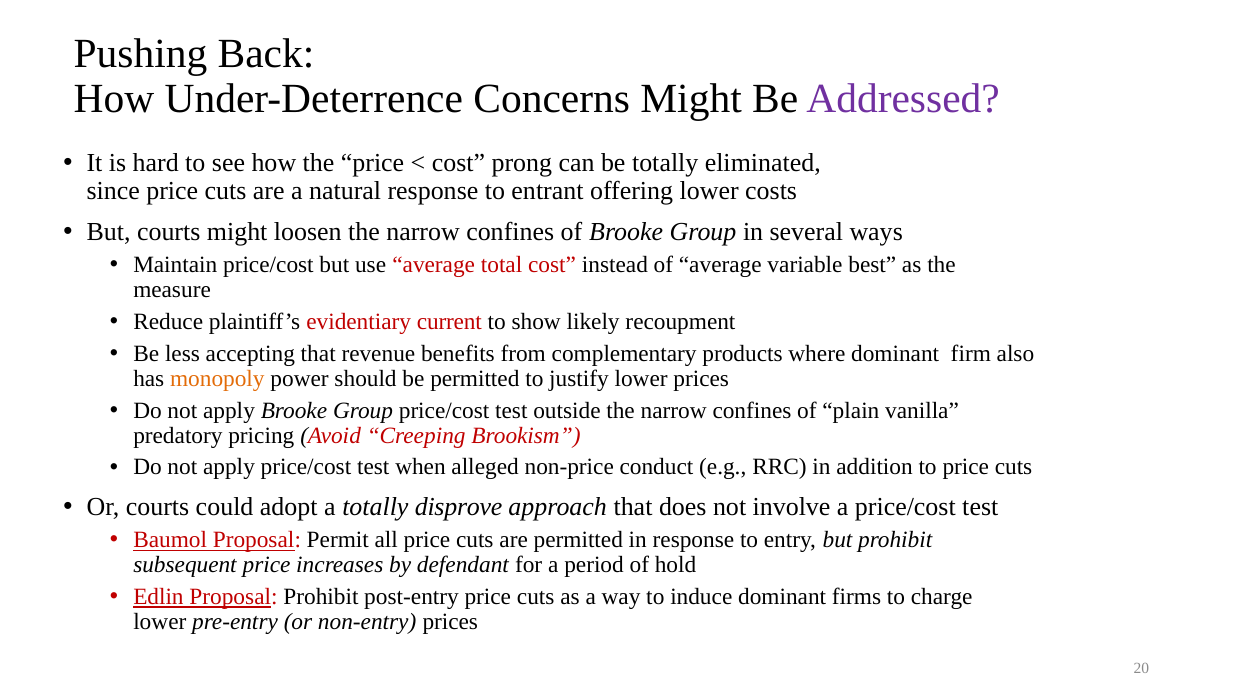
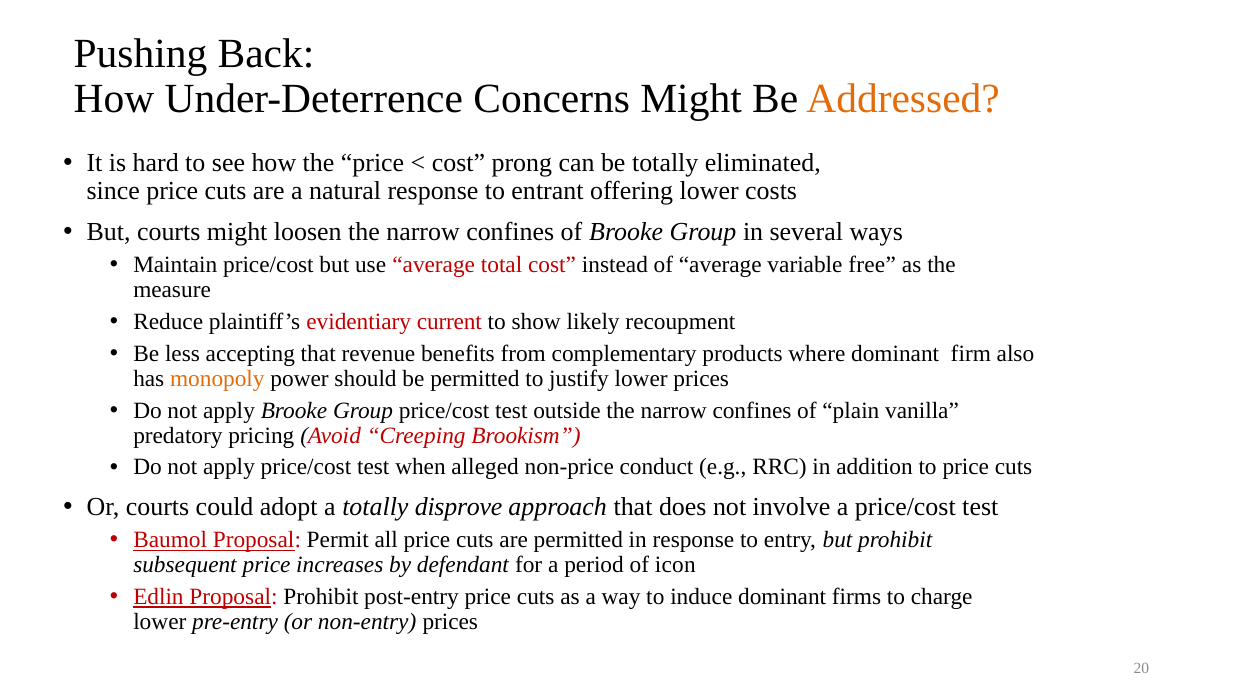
Addressed colour: purple -> orange (903, 99)
best: best -> free (872, 265)
hold: hold -> icon (675, 565)
